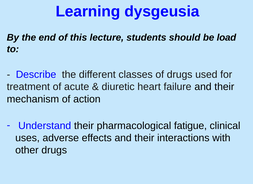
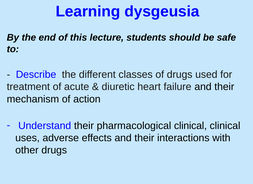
load: load -> safe (226, 38)
pharmacological fatigue: fatigue -> clinical (190, 126)
